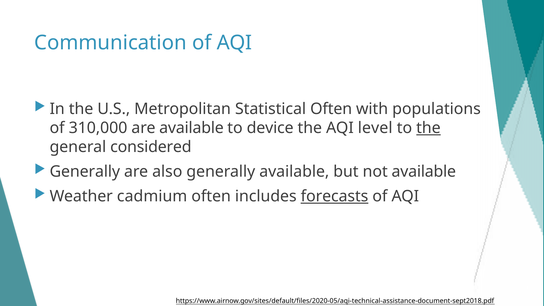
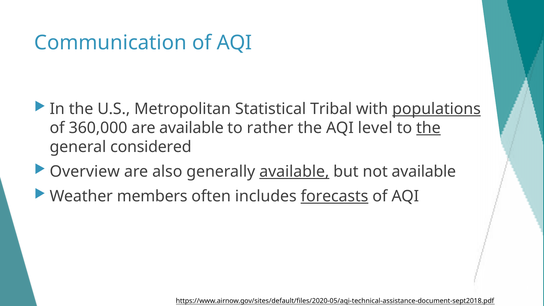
Statistical Often: Often -> Tribal (331, 109)
populations underline: none -> present (436, 109)
310,000: 310,000 -> 360,000 (98, 128)
device: device -> rather (270, 128)
Generally: Generally -> Overview (85, 172)
available underline: none -> present (294, 172)
cadmium: cadmium -> members (152, 196)
